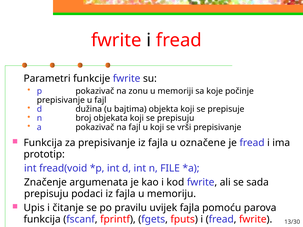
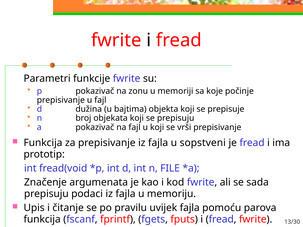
označene: označene -> sopstveni (203, 143)
